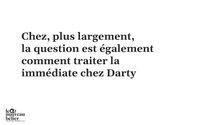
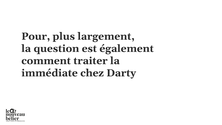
Chez: Chez -> Pour (36, 36)
